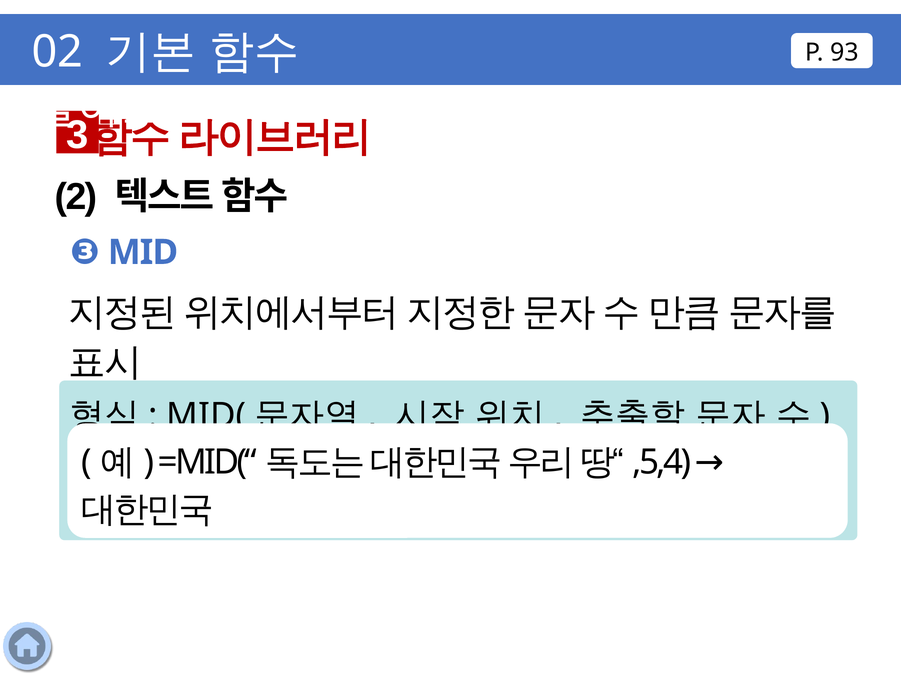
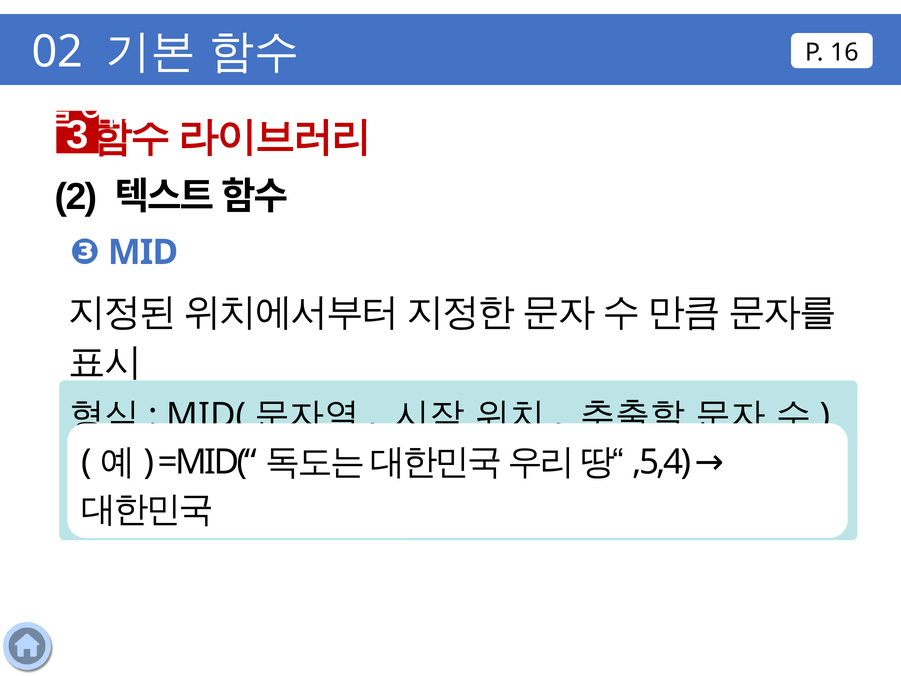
93: 93 -> 16 (844, 52)
